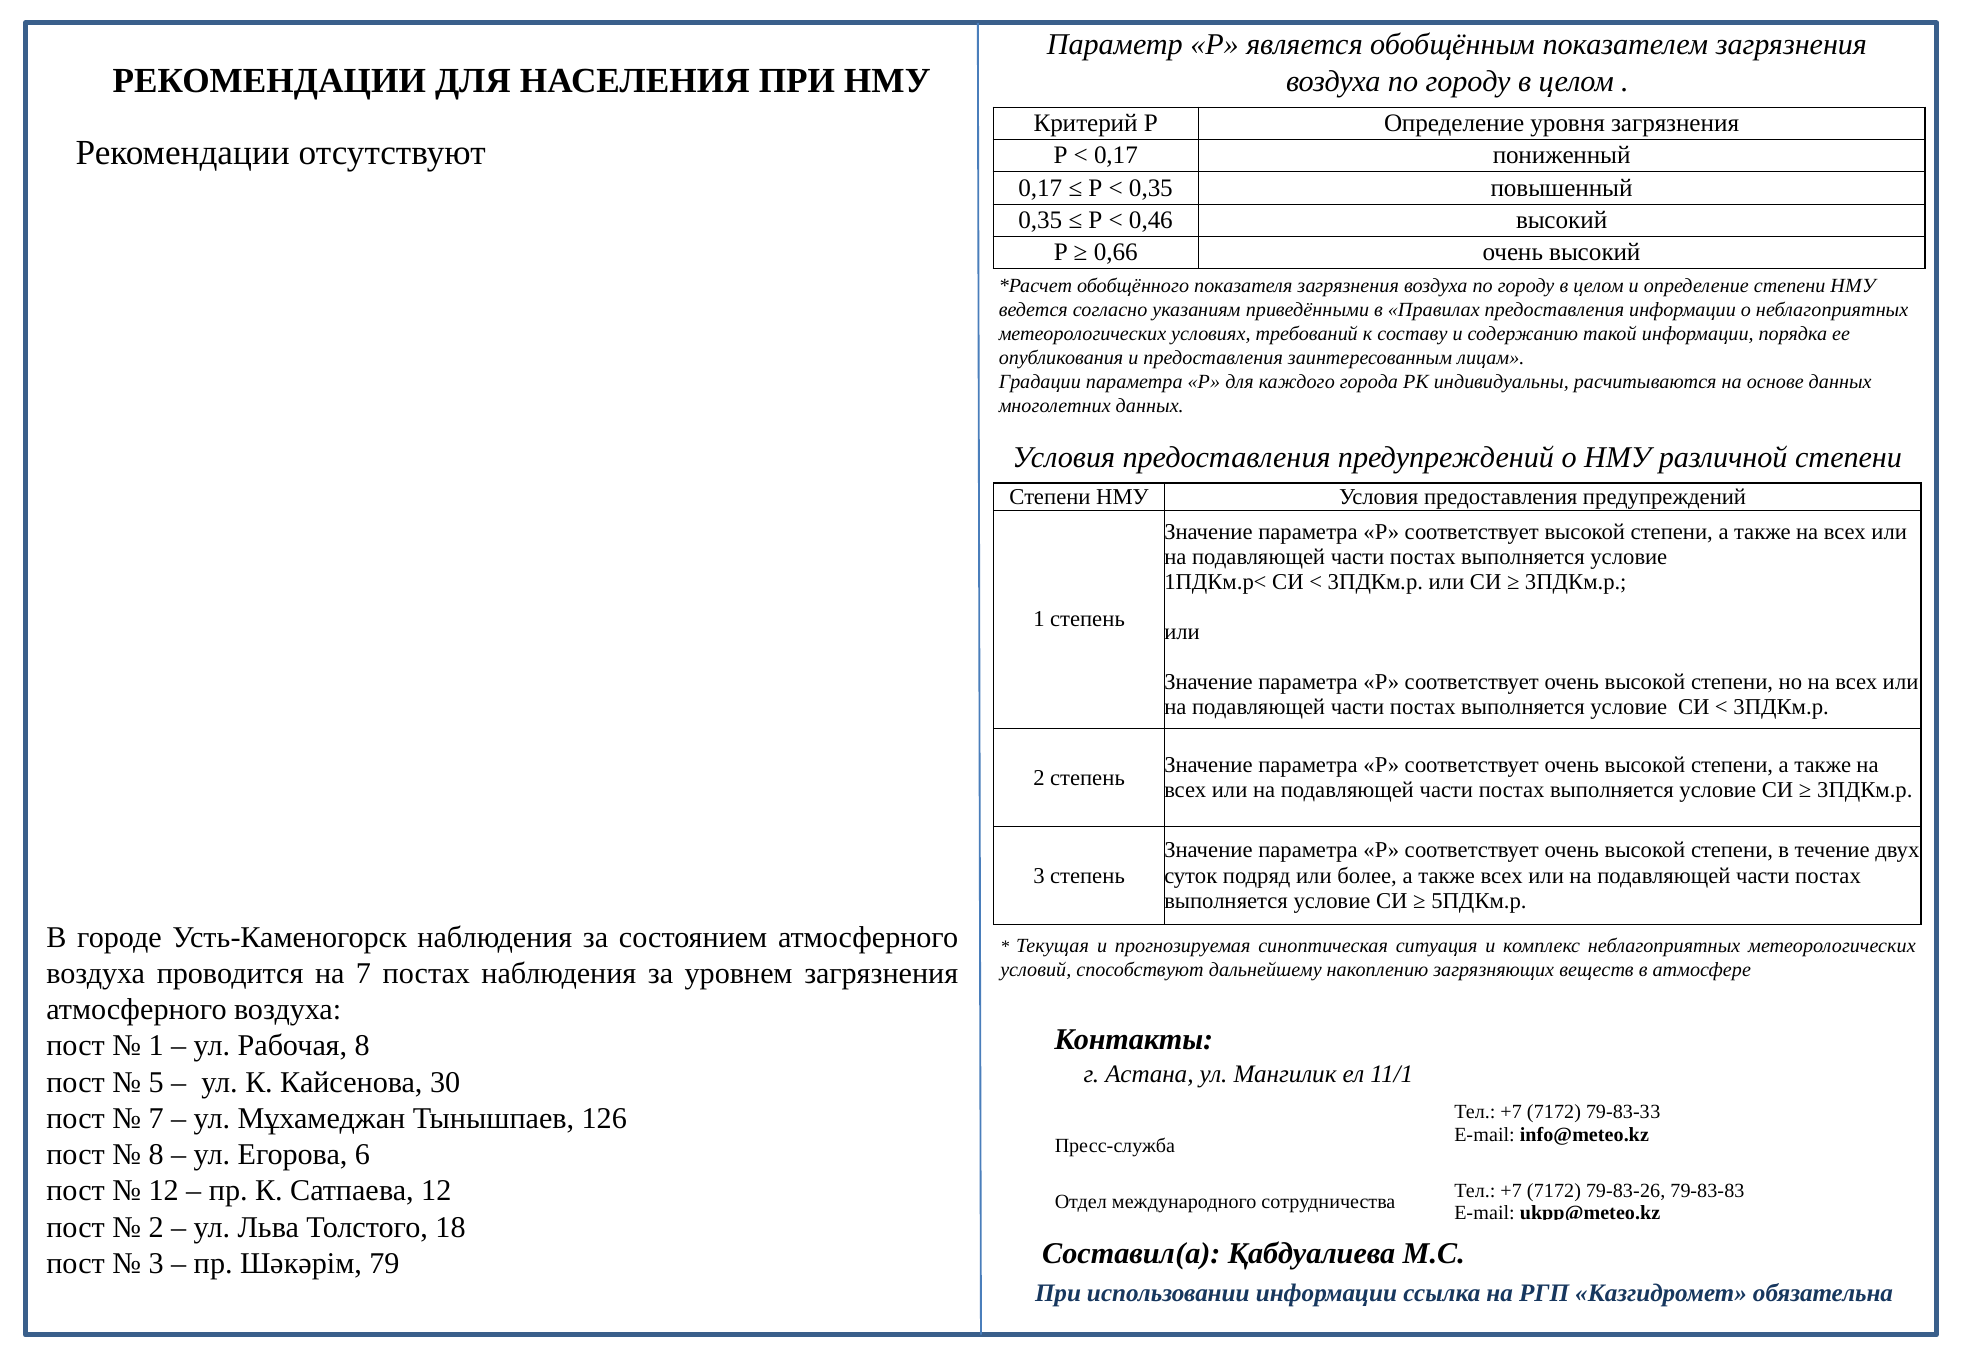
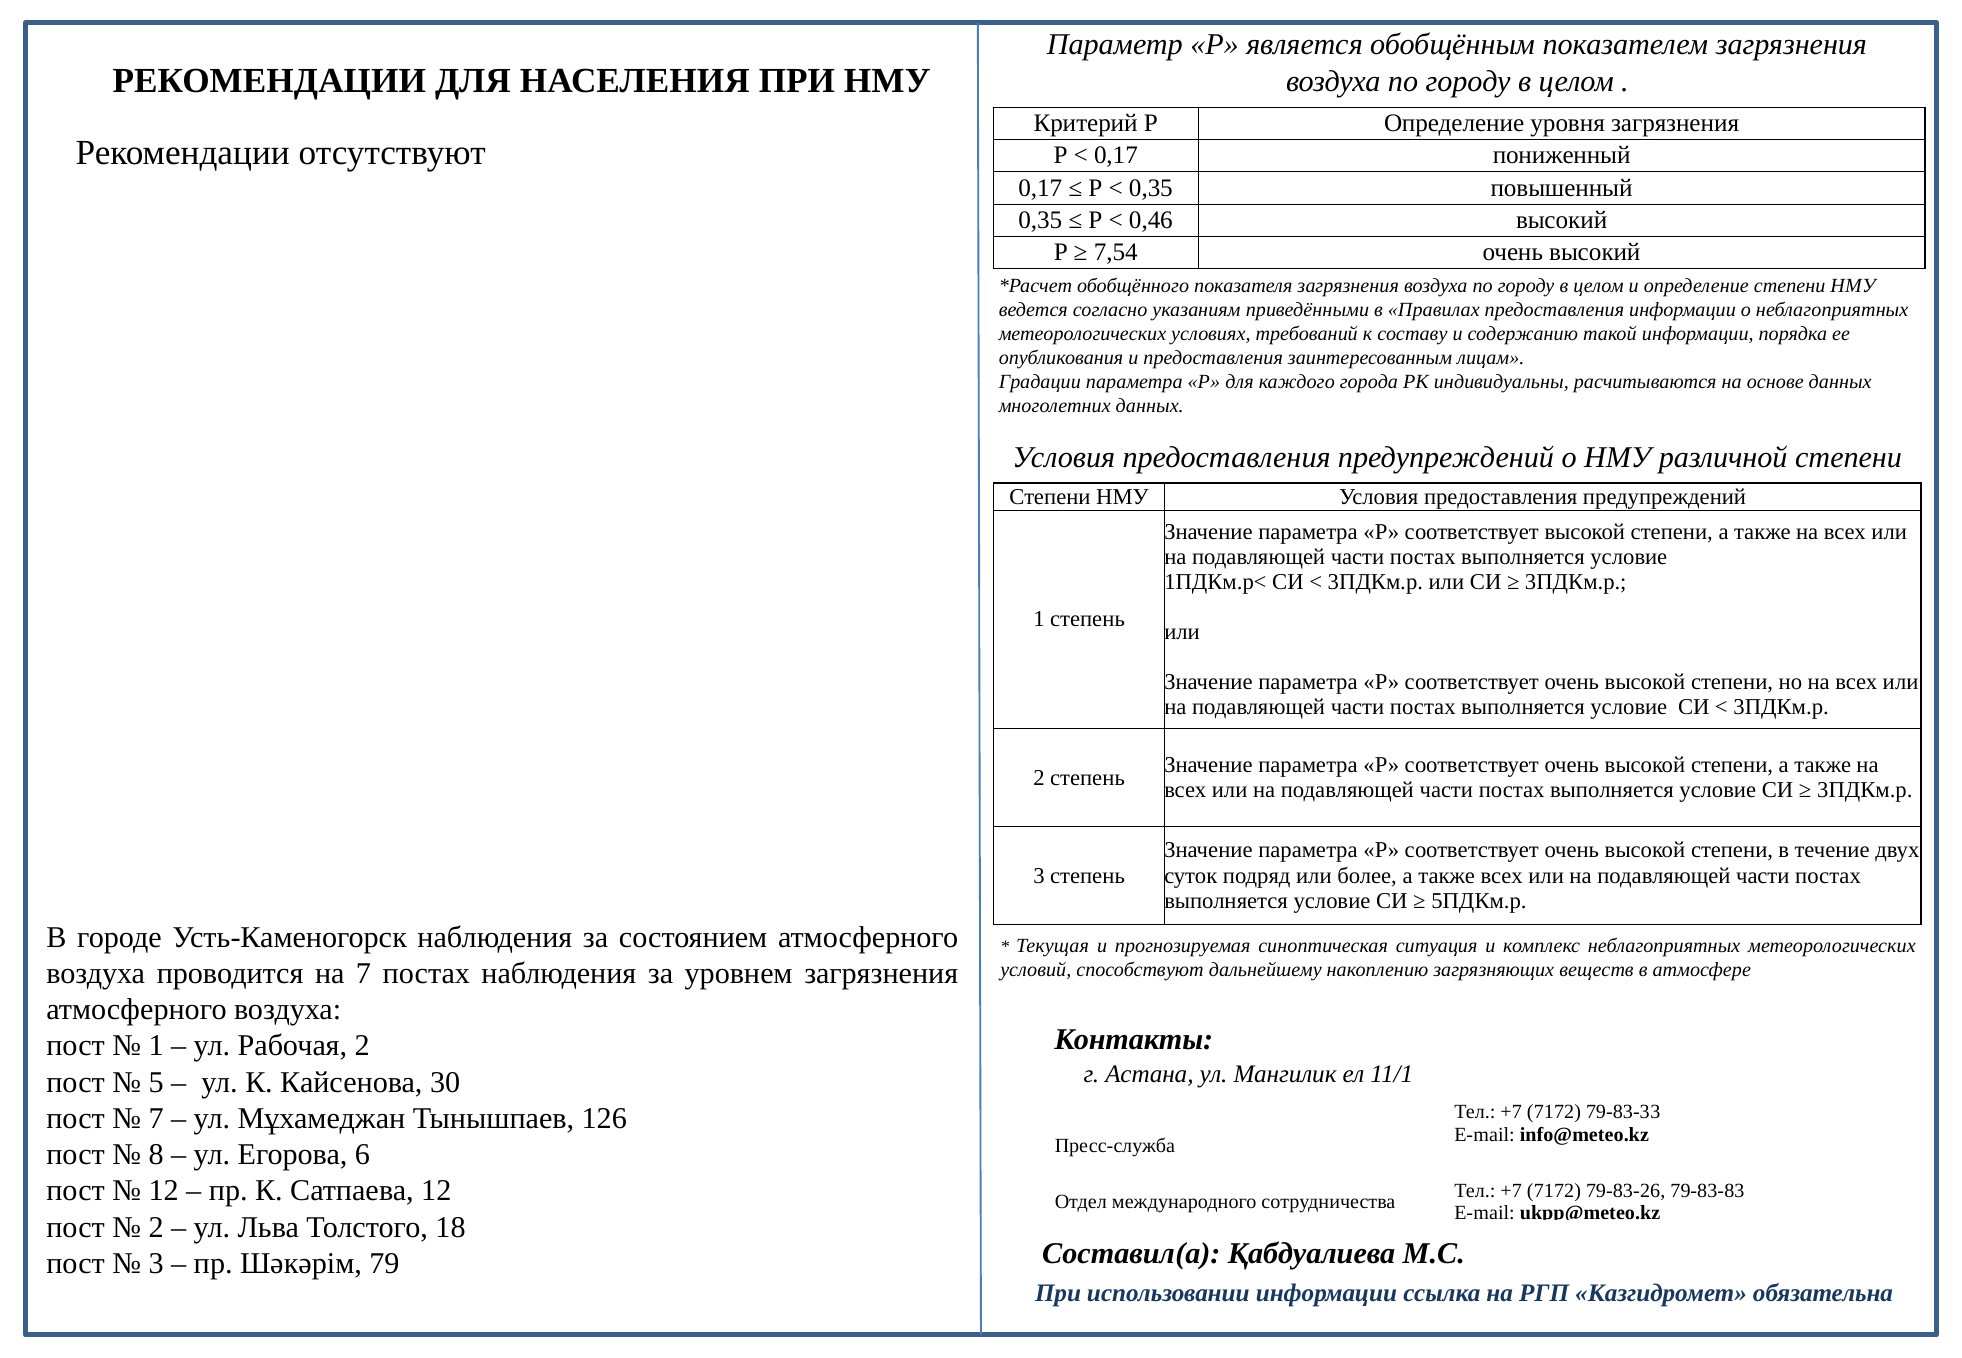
0,66: 0,66 -> 7,54 (1116, 253)
Рабочая 8: 8 -> 2 (362, 1046)
